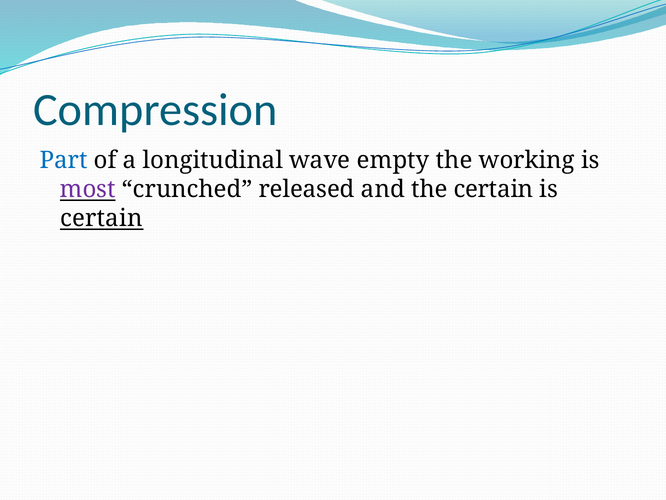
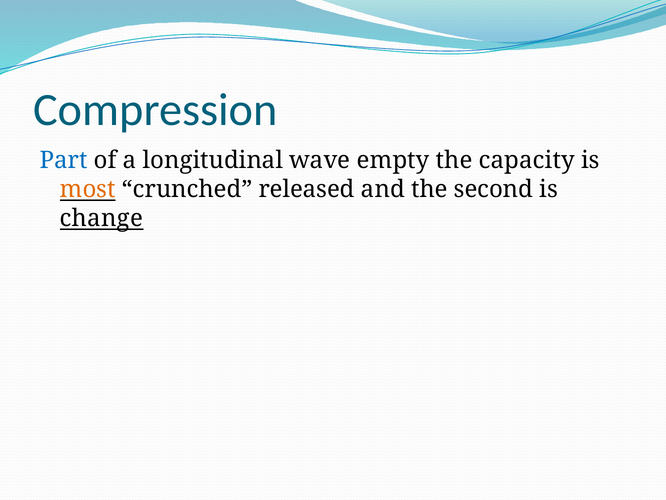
working: working -> capacity (527, 160)
most colour: purple -> orange (88, 189)
the certain: certain -> second (494, 189)
certain: certain -> change (101, 218)
